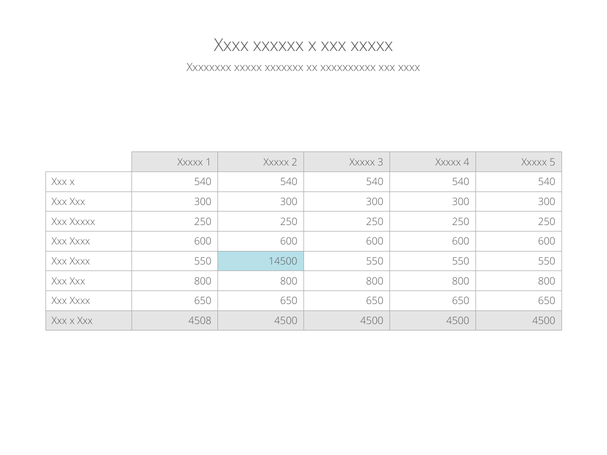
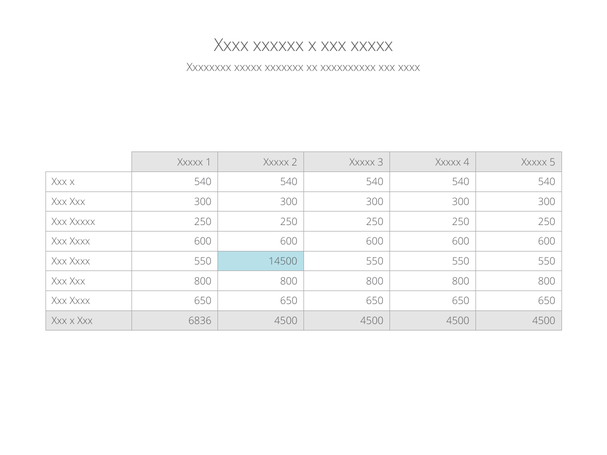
4508: 4508 -> 6836 (200, 321)
